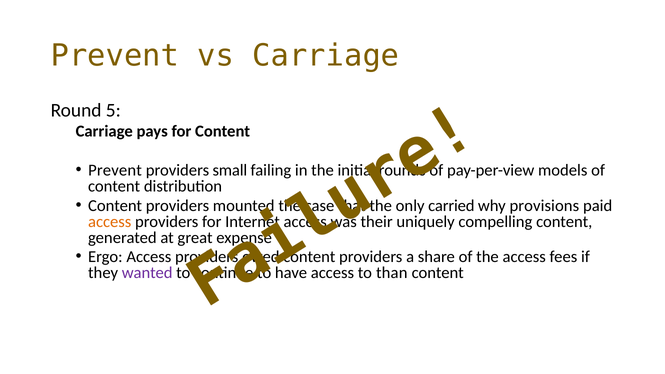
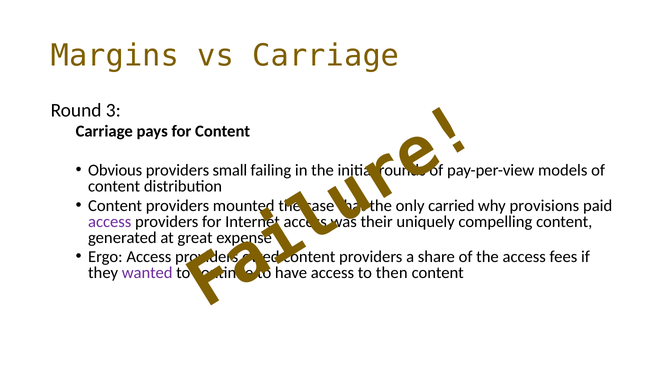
Prevent: Prevent -> Margins (115, 56)
5: 5 -> 3 (113, 111)
Prevent: Prevent -> Obvious (115, 170)
access colour: orange -> purple (110, 222)
than: than -> then (392, 273)
